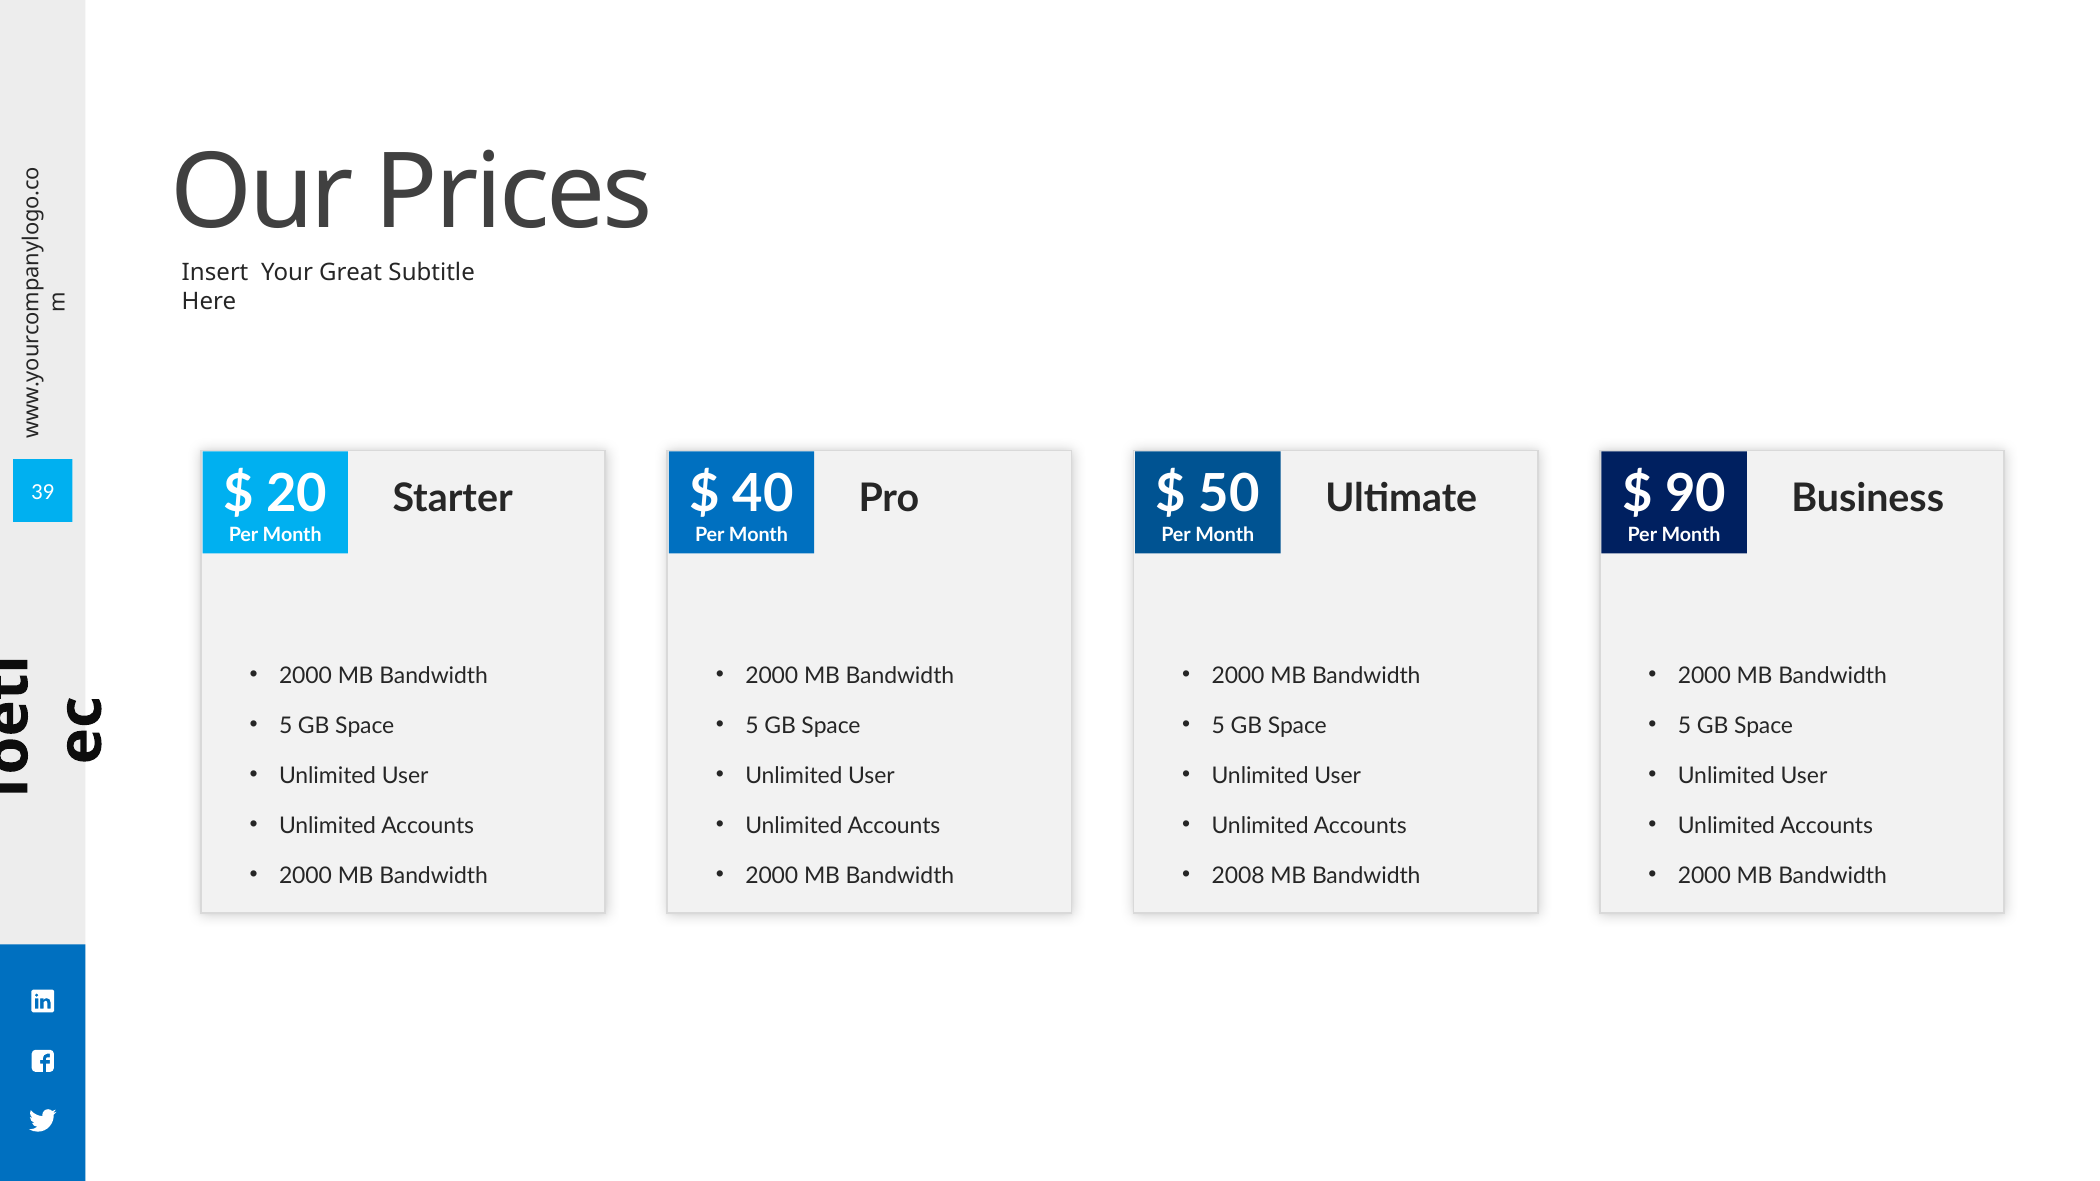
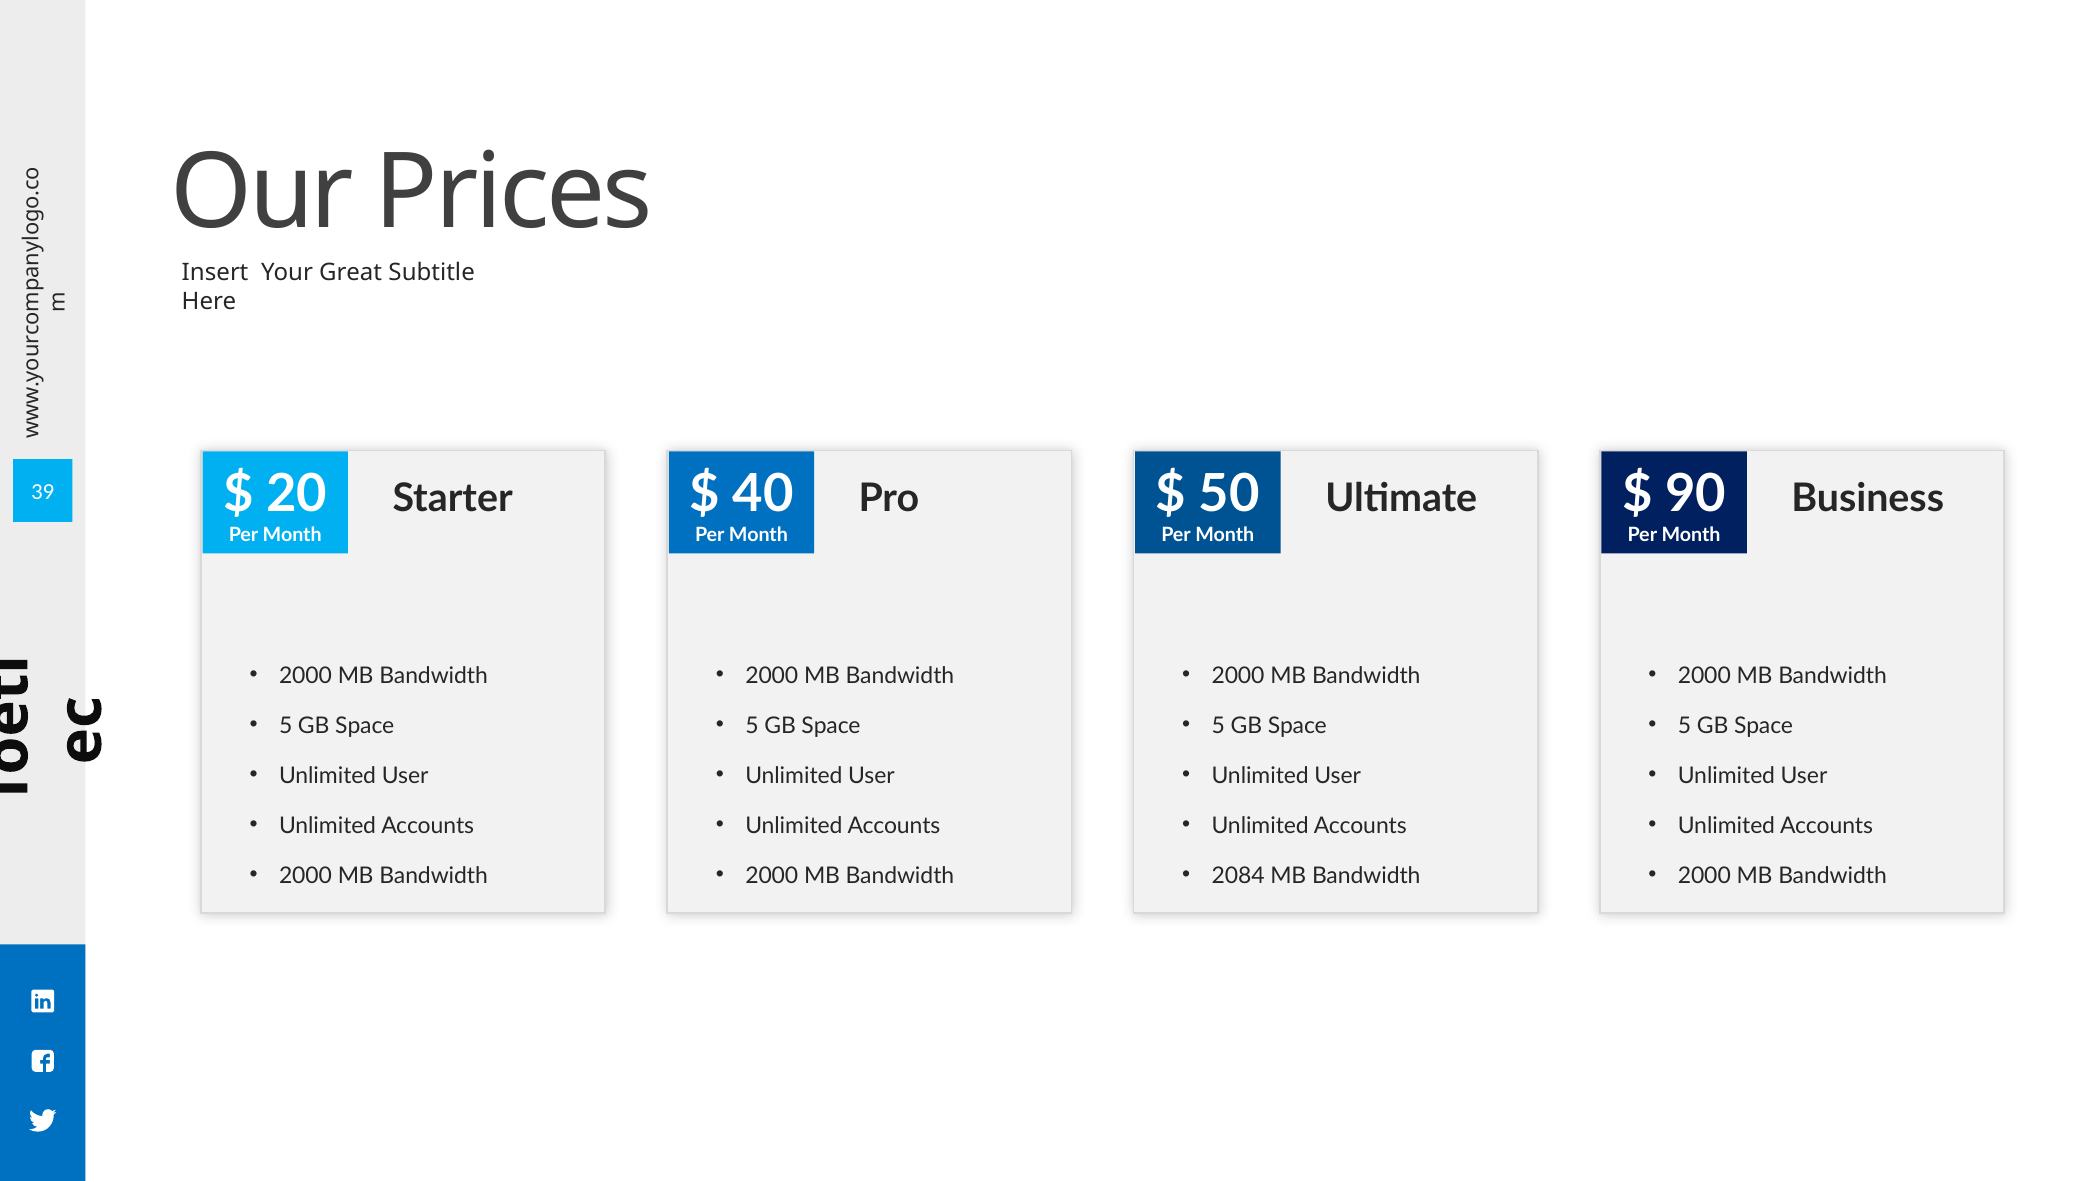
2008: 2008 -> 2084 (1238, 876)
